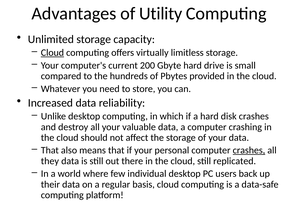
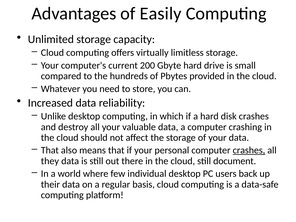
Utility: Utility -> Easily (161, 14)
Cloud underline: present -> none (52, 53)
replicated: replicated -> document (235, 161)
